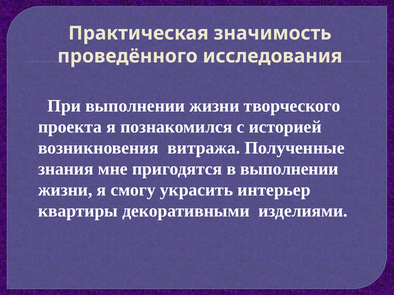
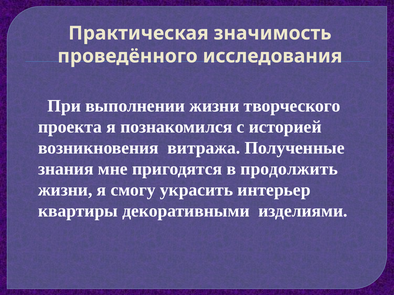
в выполнении: выполнении -> продолжить (289, 169)
